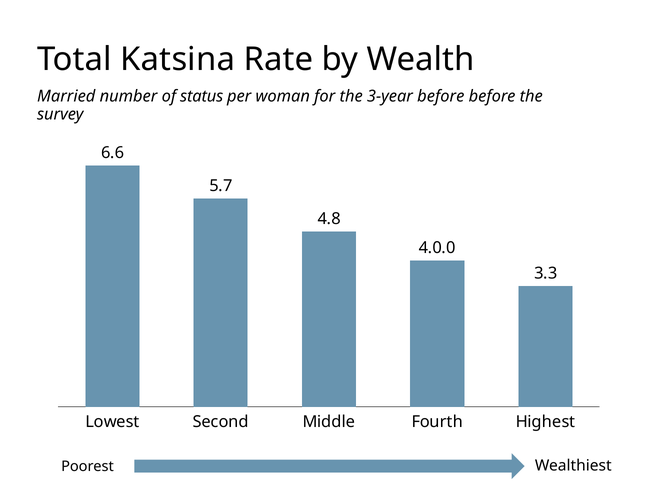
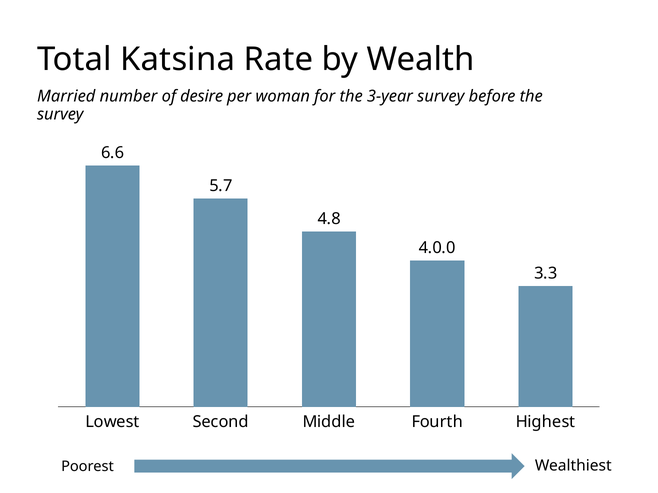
status: status -> desire (202, 96)
3-year before: before -> survey (441, 96)
